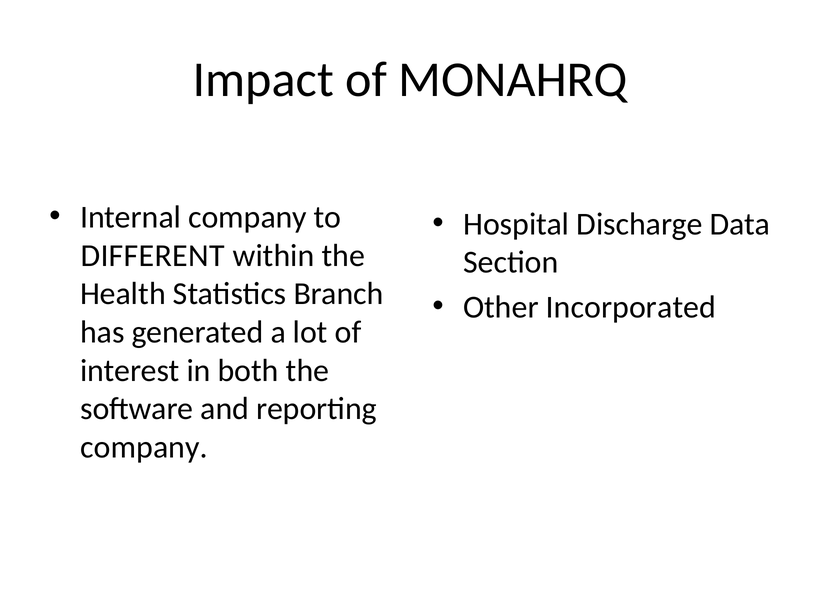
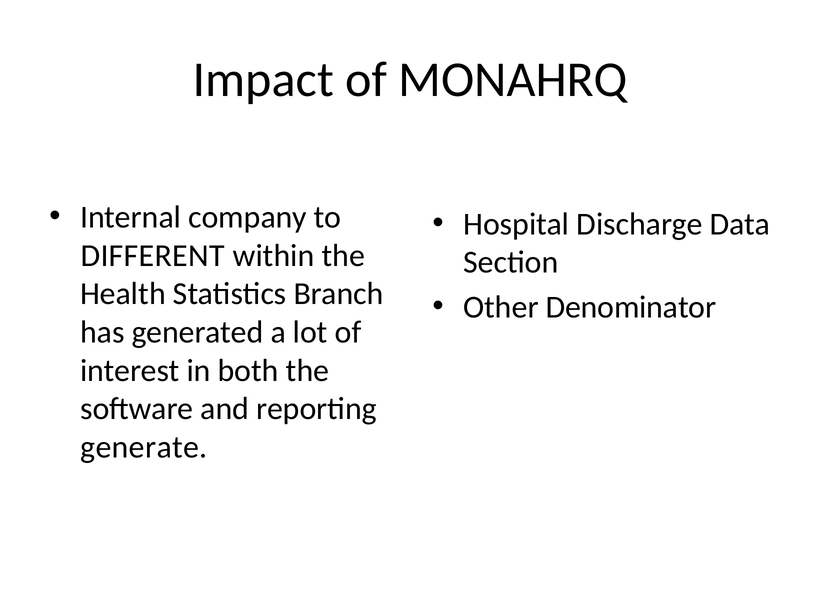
Incorporated: Incorporated -> Denominator (631, 307)
company: company -> generate (144, 447)
